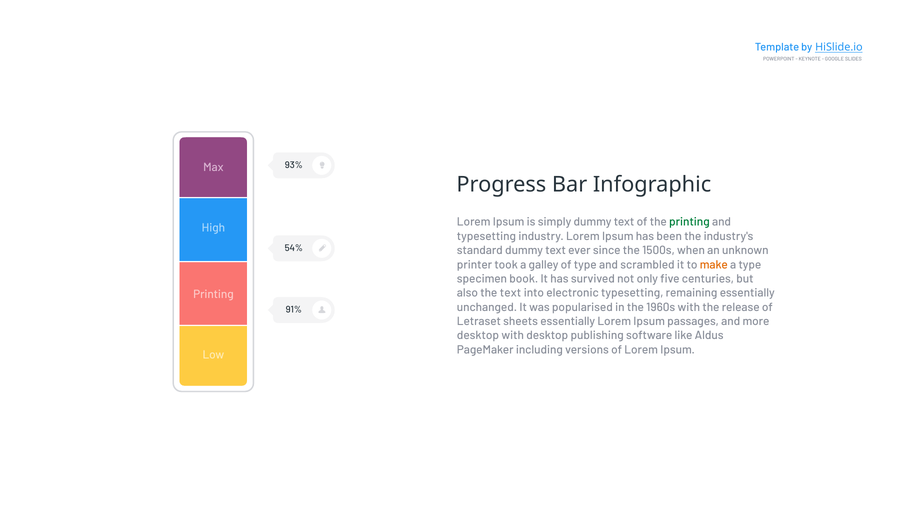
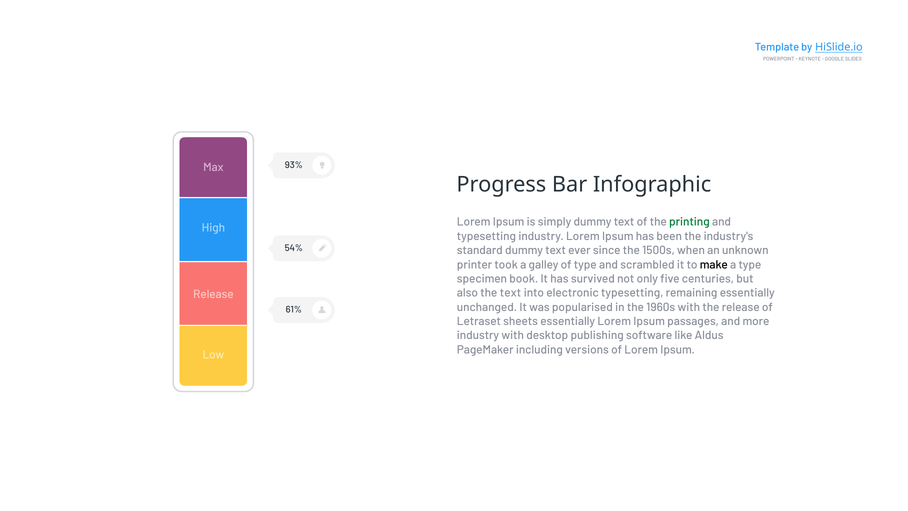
make colour: orange -> black (714, 264)
Printing: Printing -> Release (213, 294)
91%: 91% -> 61% (294, 310)
desktop: desktop -> industry (478, 335)
